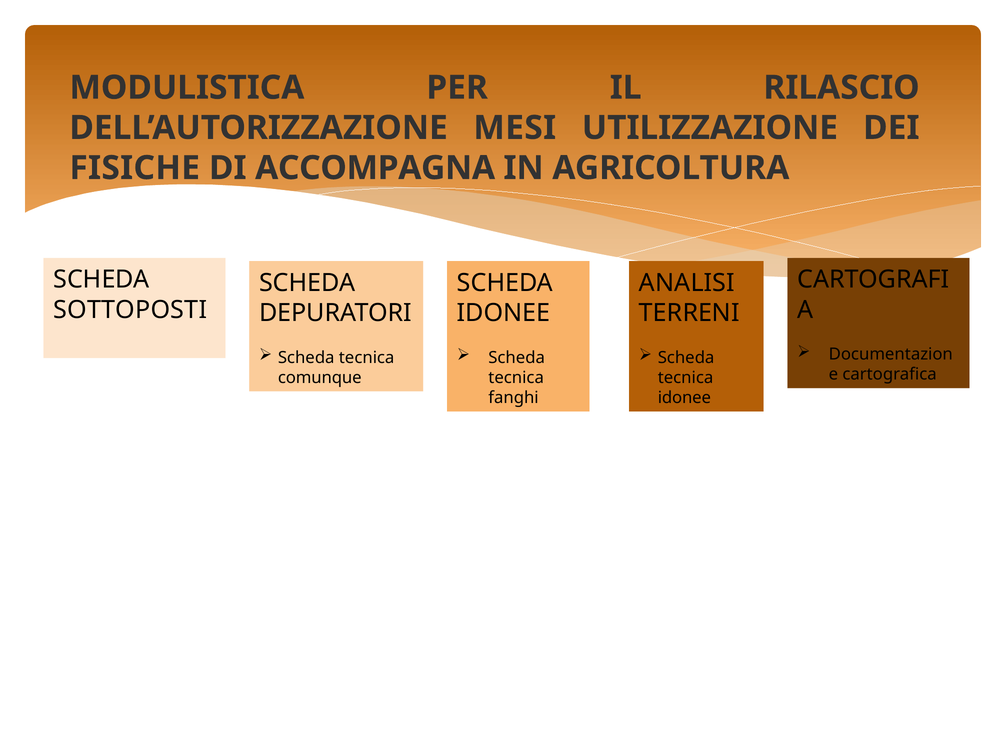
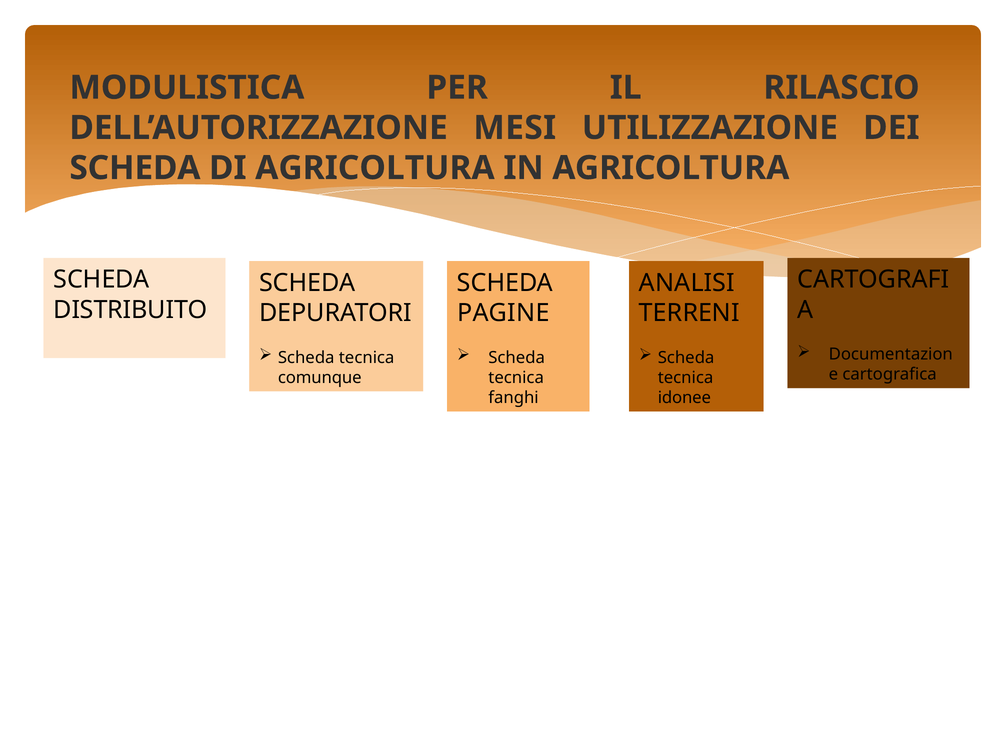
FISICHE: FISICHE -> SCHEDA (135, 168)
DI ACCOMPAGNA: ACCOMPAGNA -> AGRICOLTURA (375, 168)
SOTTOPOSTI: SOTTOPOSTI -> DISTRIBUITO (130, 310)
IDONEE: IDONEE -> PAGINE (503, 313)
